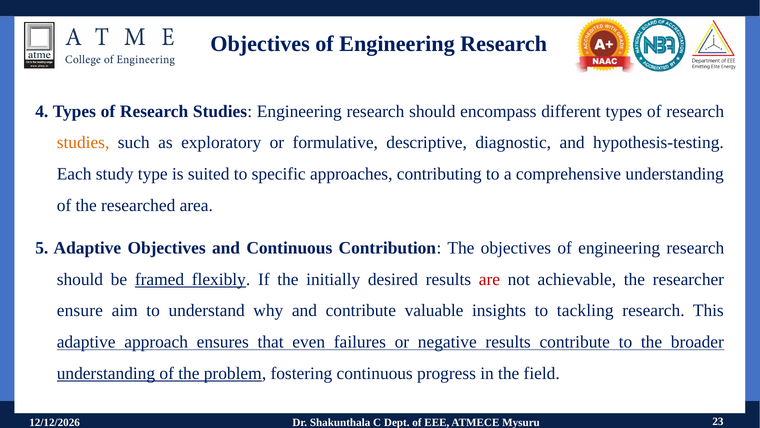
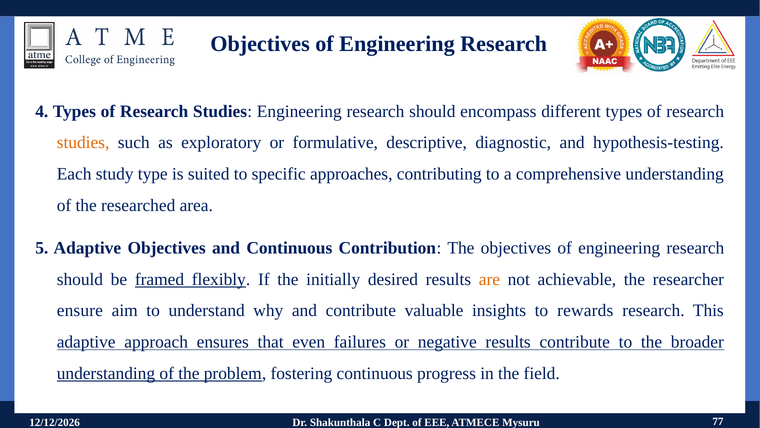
are colour: red -> orange (489, 279)
tackling: tackling -> rewards (585, 310)
23: 23 -> 77 (718, 421)
